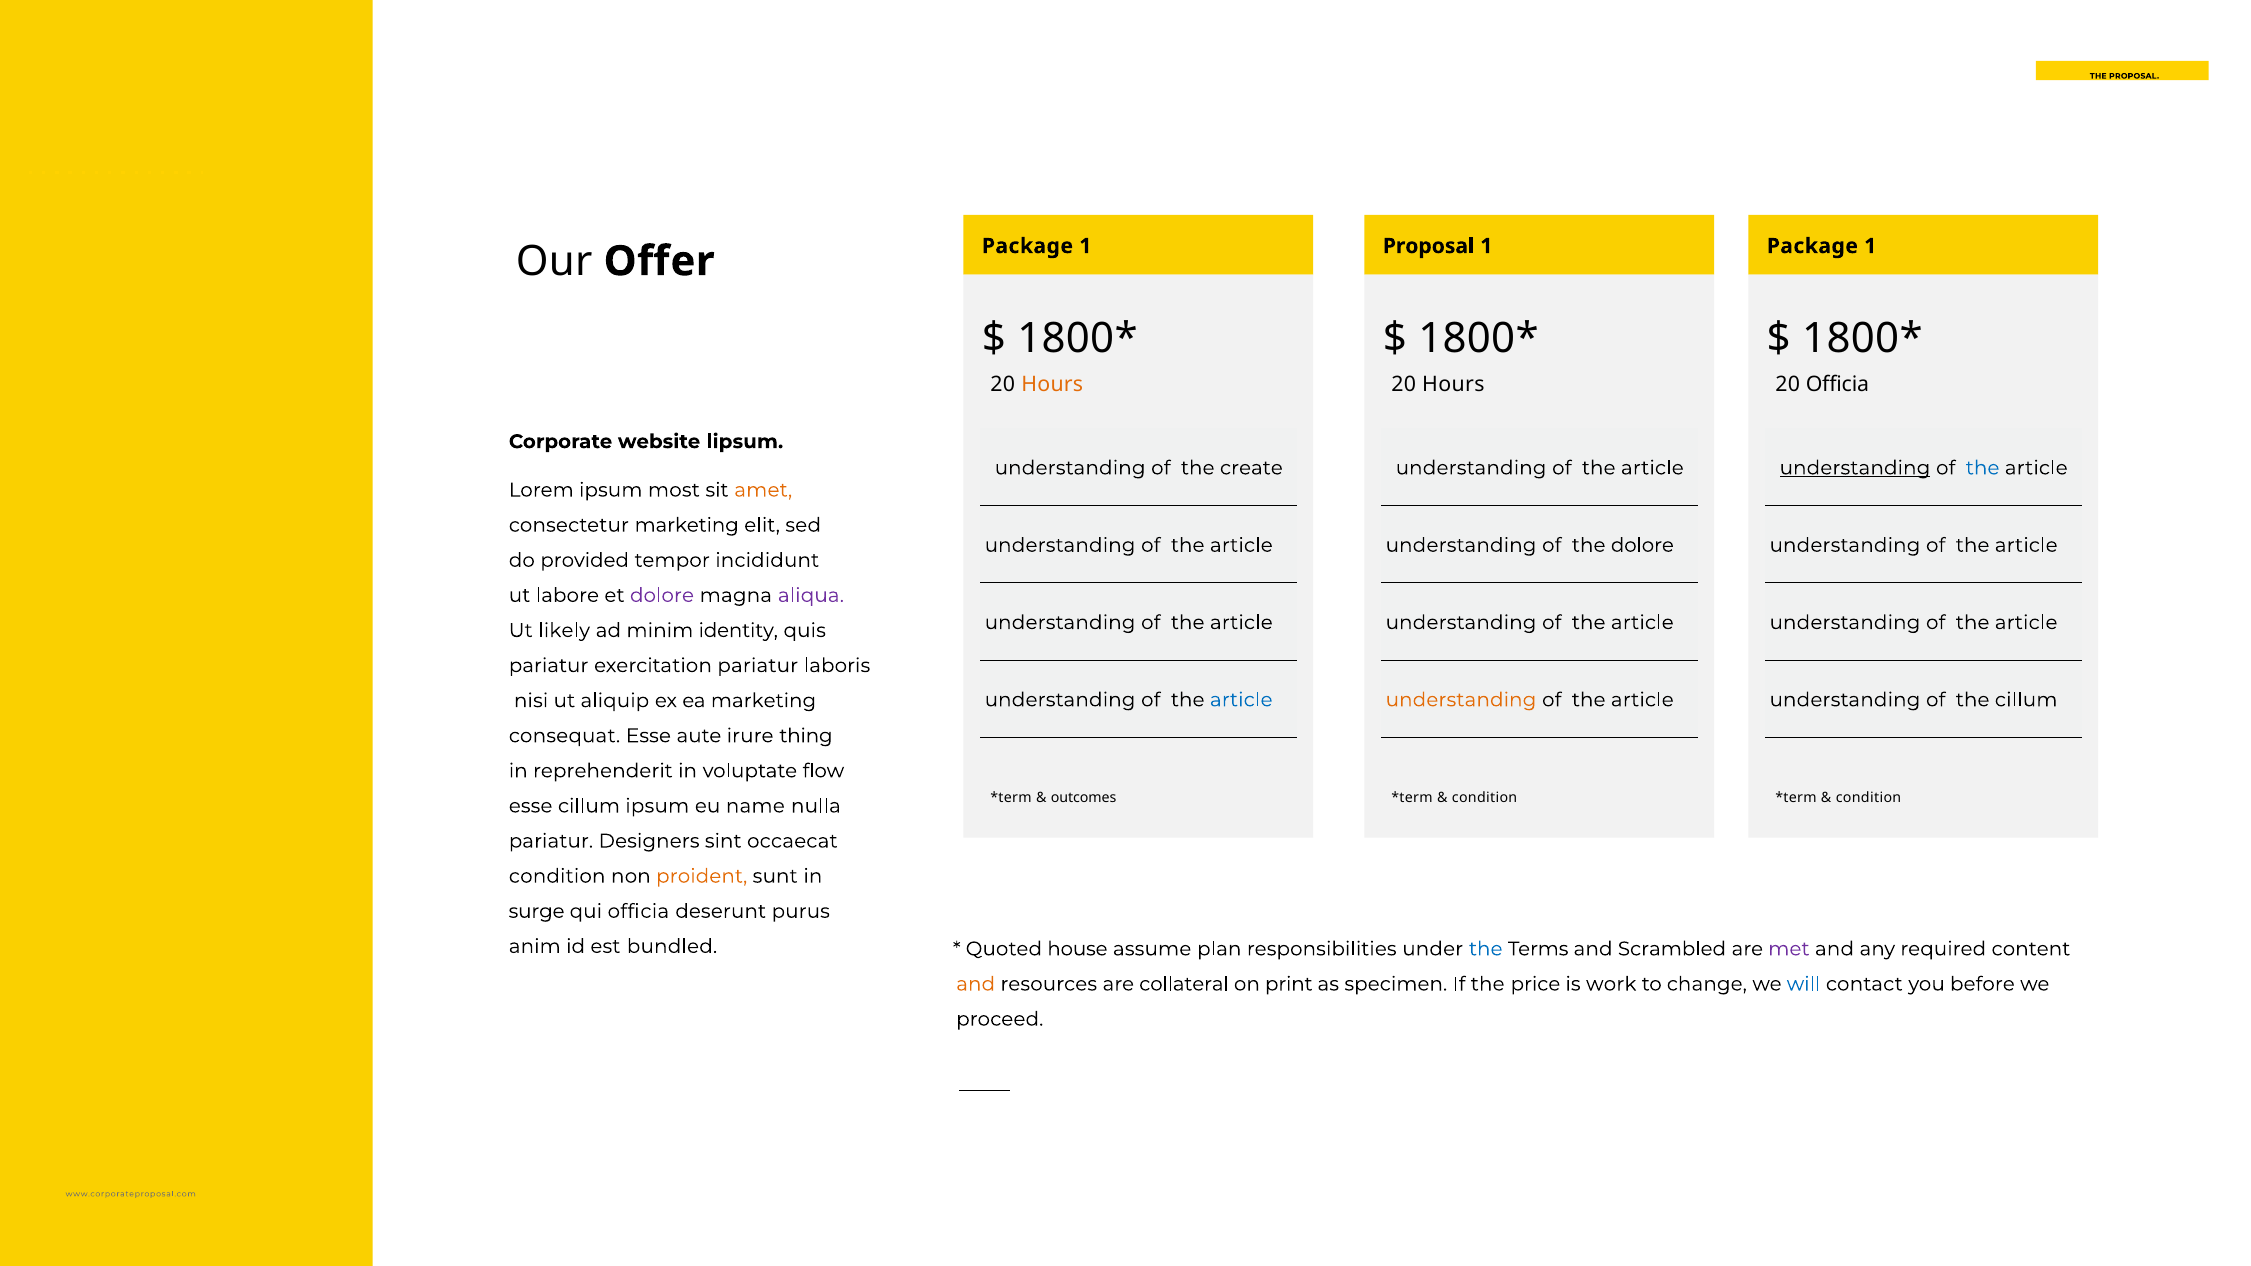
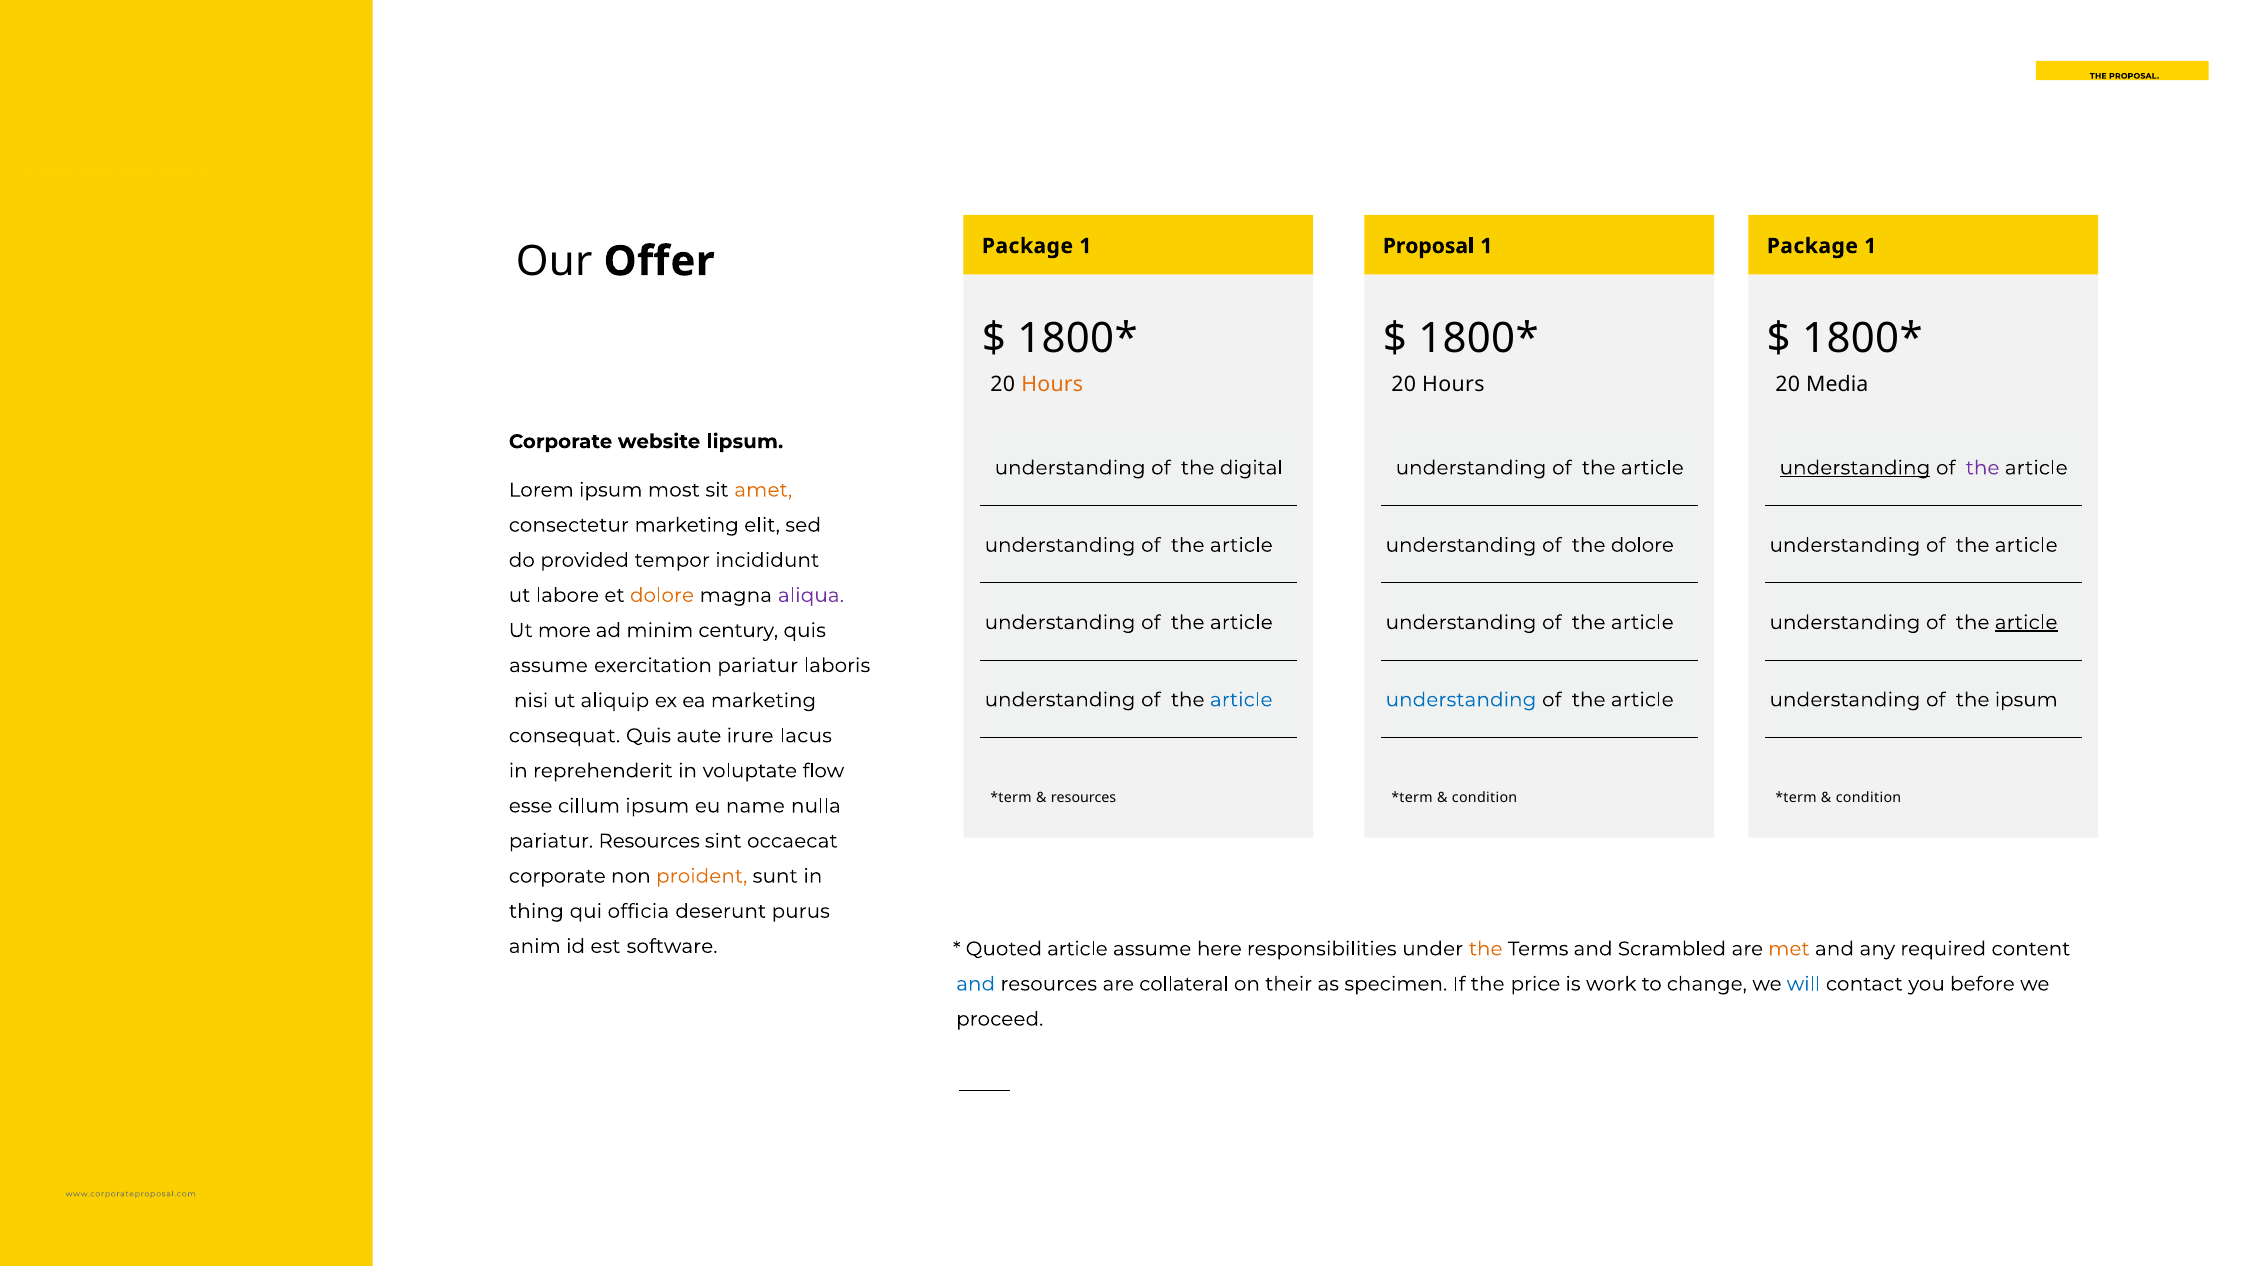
20 Officia: Officia -> Media (1837, 385)
create: create -> digital (1251, 468)
the colour: blue -> purple (1983, 468)
dolore colour: purple -> orange (662, 595)
article underline: none -> present (2026, 623)
likely: likely -> more (564, 631)
identity: identity -> century (738, 631)
pariatur: pariatur -> assume (548, 666)
understanding colour: orange -> blue (1461, 700)
the cillum: cillum -> ipsum (2026, 700)
consequat Esse: Esse -> Quis (648, 736)
thing: thing -> lacus (806, 736)
outcomes: outcomes -> resources (1084, 798)
pariatur Designers: Designers -> Resources (649, 841)
condition: condition -> corporate (557, 876)
surge: surge -> thing (536, 911)
bundled: bundled -> software (672, 947)
Quoted house: house -> article (1077, 949)
plan: plan -> here (1219, 949)
the colour: blue -> orange (1486, 949)
met colour: purple -> orange (1789, 949)
and colour: orange -> blue (976, 984)
print: print -> their (1289, 984)
